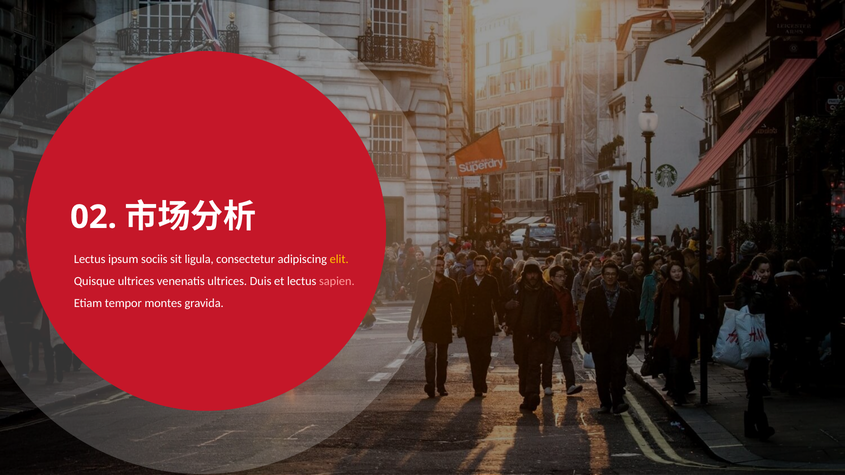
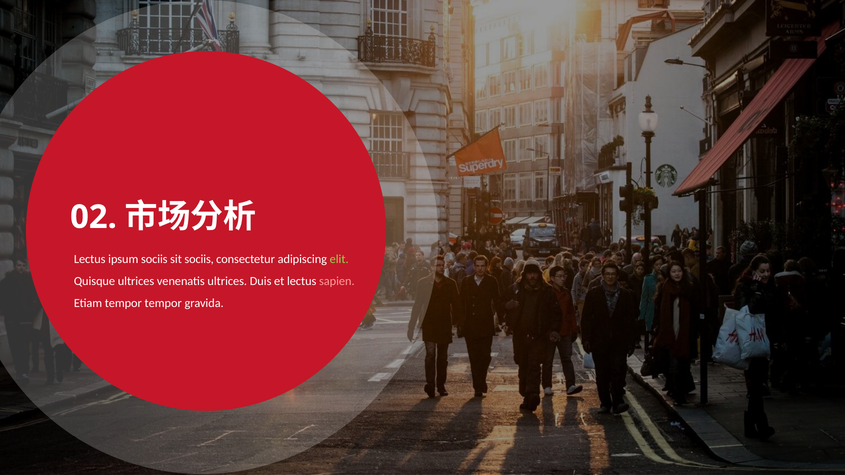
sit ligula: ligula -> sociis (199, 259)
elit colour: yellow -> light green (339, 259)
tempor montes: montes -> tempor (163, 304)
